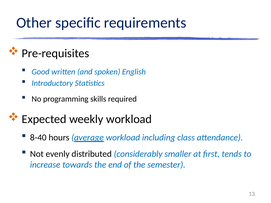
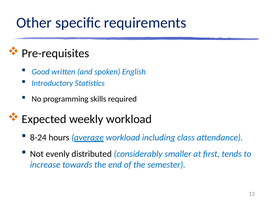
8-40: 8-40 -> 8-24 (38, 138)
